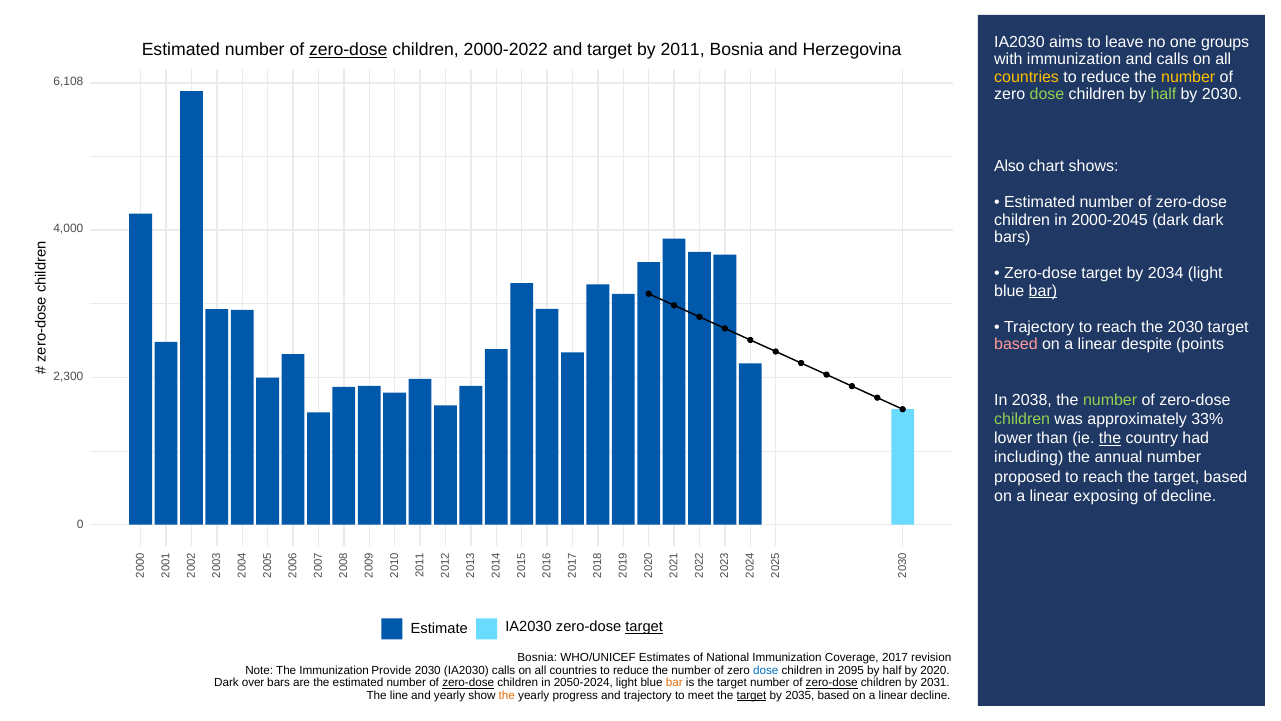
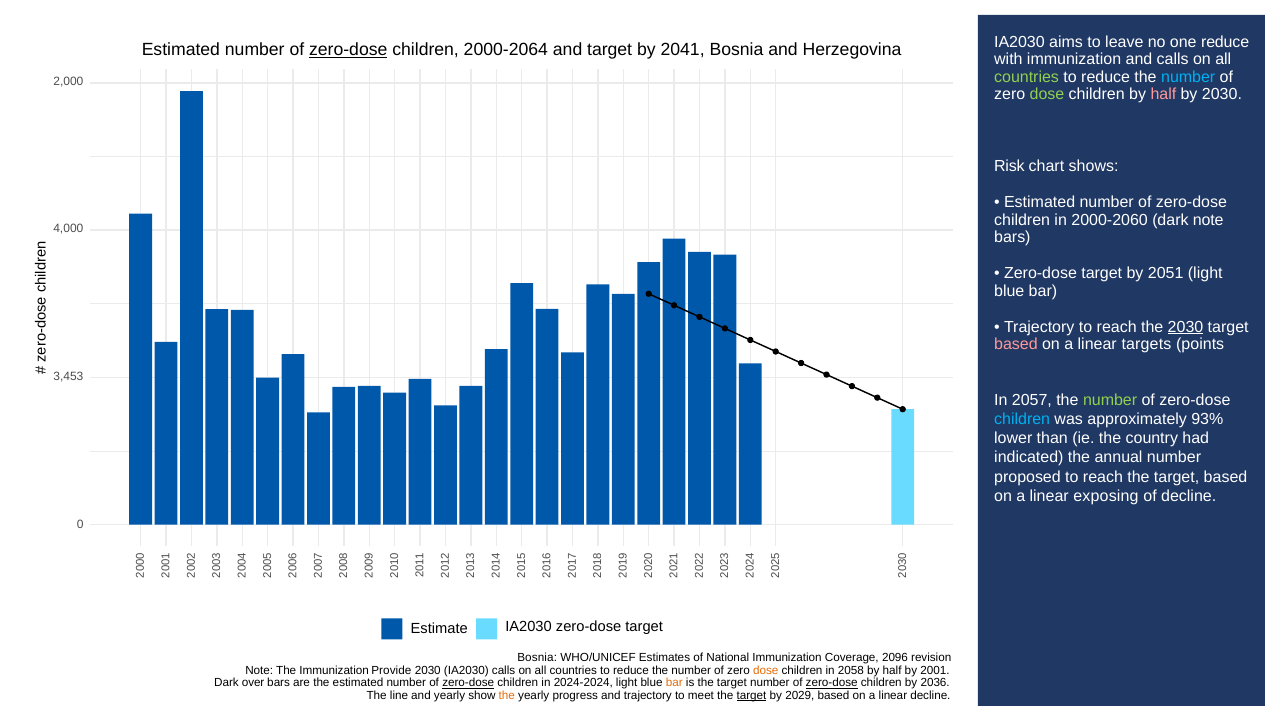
one groups: groups -> reduce (1225, 42)
2000-2022: 2000-2022 -> 2000-2064 (506, 50)
2011: 2011 -> 2041 (683, 50)
countries colour: yellow -> light green (1027, 77)
number colour: yellow -> light blue (1188, 77)
6,108: 6,108 -> 2,000 (68, 82)
half colour: light green -> pink (1163, 94)
Also: Also -> Risk (1009, 166)
2000-2045: 2000-2045 -> 2000-2060 (1110, 220)
dark dark: dark -> note (1208, 220)
2034: 2034 -> 2051 (1166, 273)
bar underline: present -> none (1043, 291)
2030 underline: none -> present (1186, 327)
despite: despite -> targets (1146, 344)
2,300: 2,300 -> 3,453 (68, 376)
2038: 2038 -> 2057 (1032, 400)
children colour: light green -> light blue (1022, 419)
33%: 33% -> 93% (1207, 419)
the underline: present -> none (1110, 438)
including: including -> indicated (1029, 457)
target underline: present -> none (644, 627)
2017: 2017 -> 2096 (895, 657)
dose colour: blue -> orange (766, 670)
2095: 2095 -> 2058 (851, 670)
2020: 2020 -> 2001 (935, 670)
2050-2024: 2050-2024 -> 2024-2024 (583, 683)
2031: 2031 -> 2036 (935, 683)
2035: 2035 -> 2029 (800, 695)
